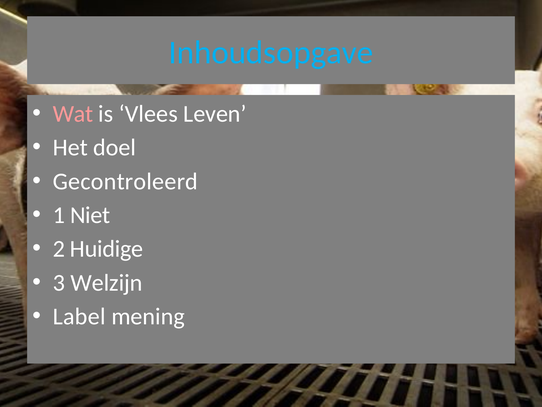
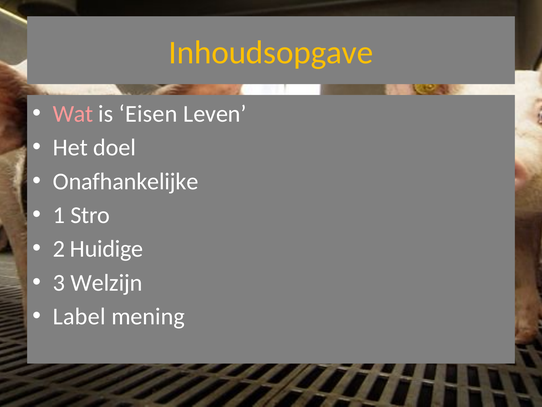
Inhoudsopgave colour: light blue -> yellow (271, 52)
Vlees: Vlees -> Eisen (148, 114)
Gecontroleerd: Gecontroleerd -> Onafhankelijke (126, 181)
Niet: Niet -> Stro (90, 215)
